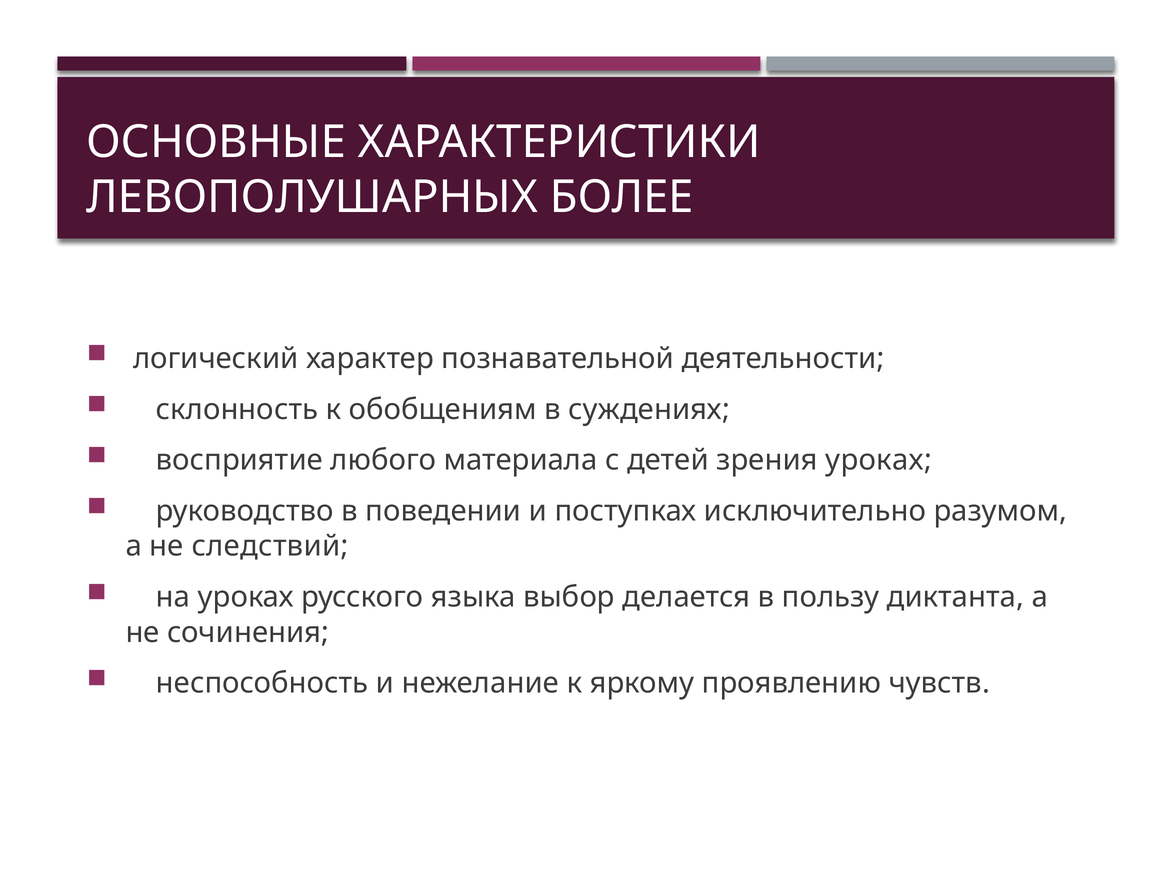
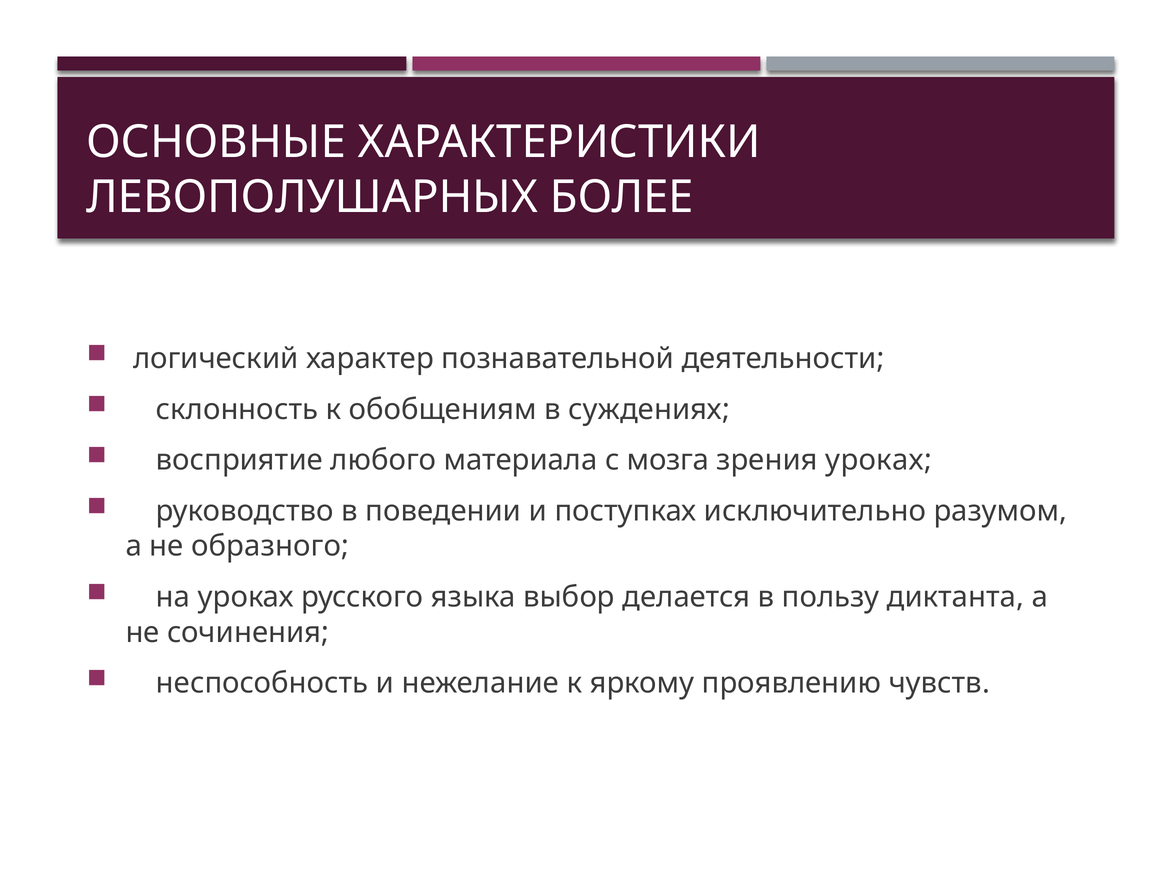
детей: детей -> мозга (668, 460)
следствий: следствий -> образного (270, 546)
